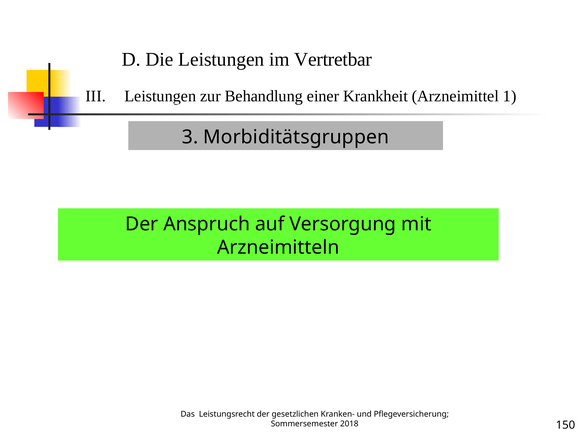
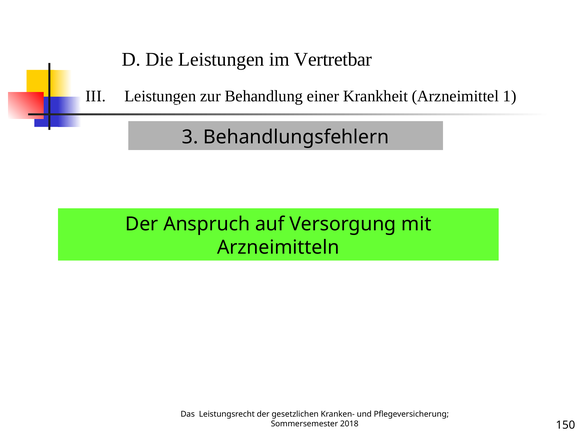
Morbiditätsgruppen: Morbiditätsgruppen -> Behandlungsfehlern (296, 137)
